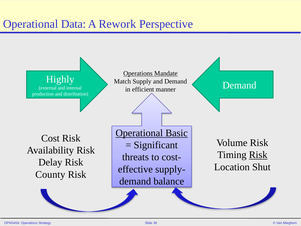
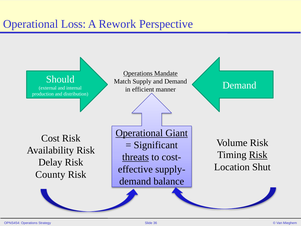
Data: Data -> Loss (73, 24)
Highly: Highly -> Should (60, 79)
Basic: Basic -> Giant (177, 133)
threats underline: none -> present (136, 157)
